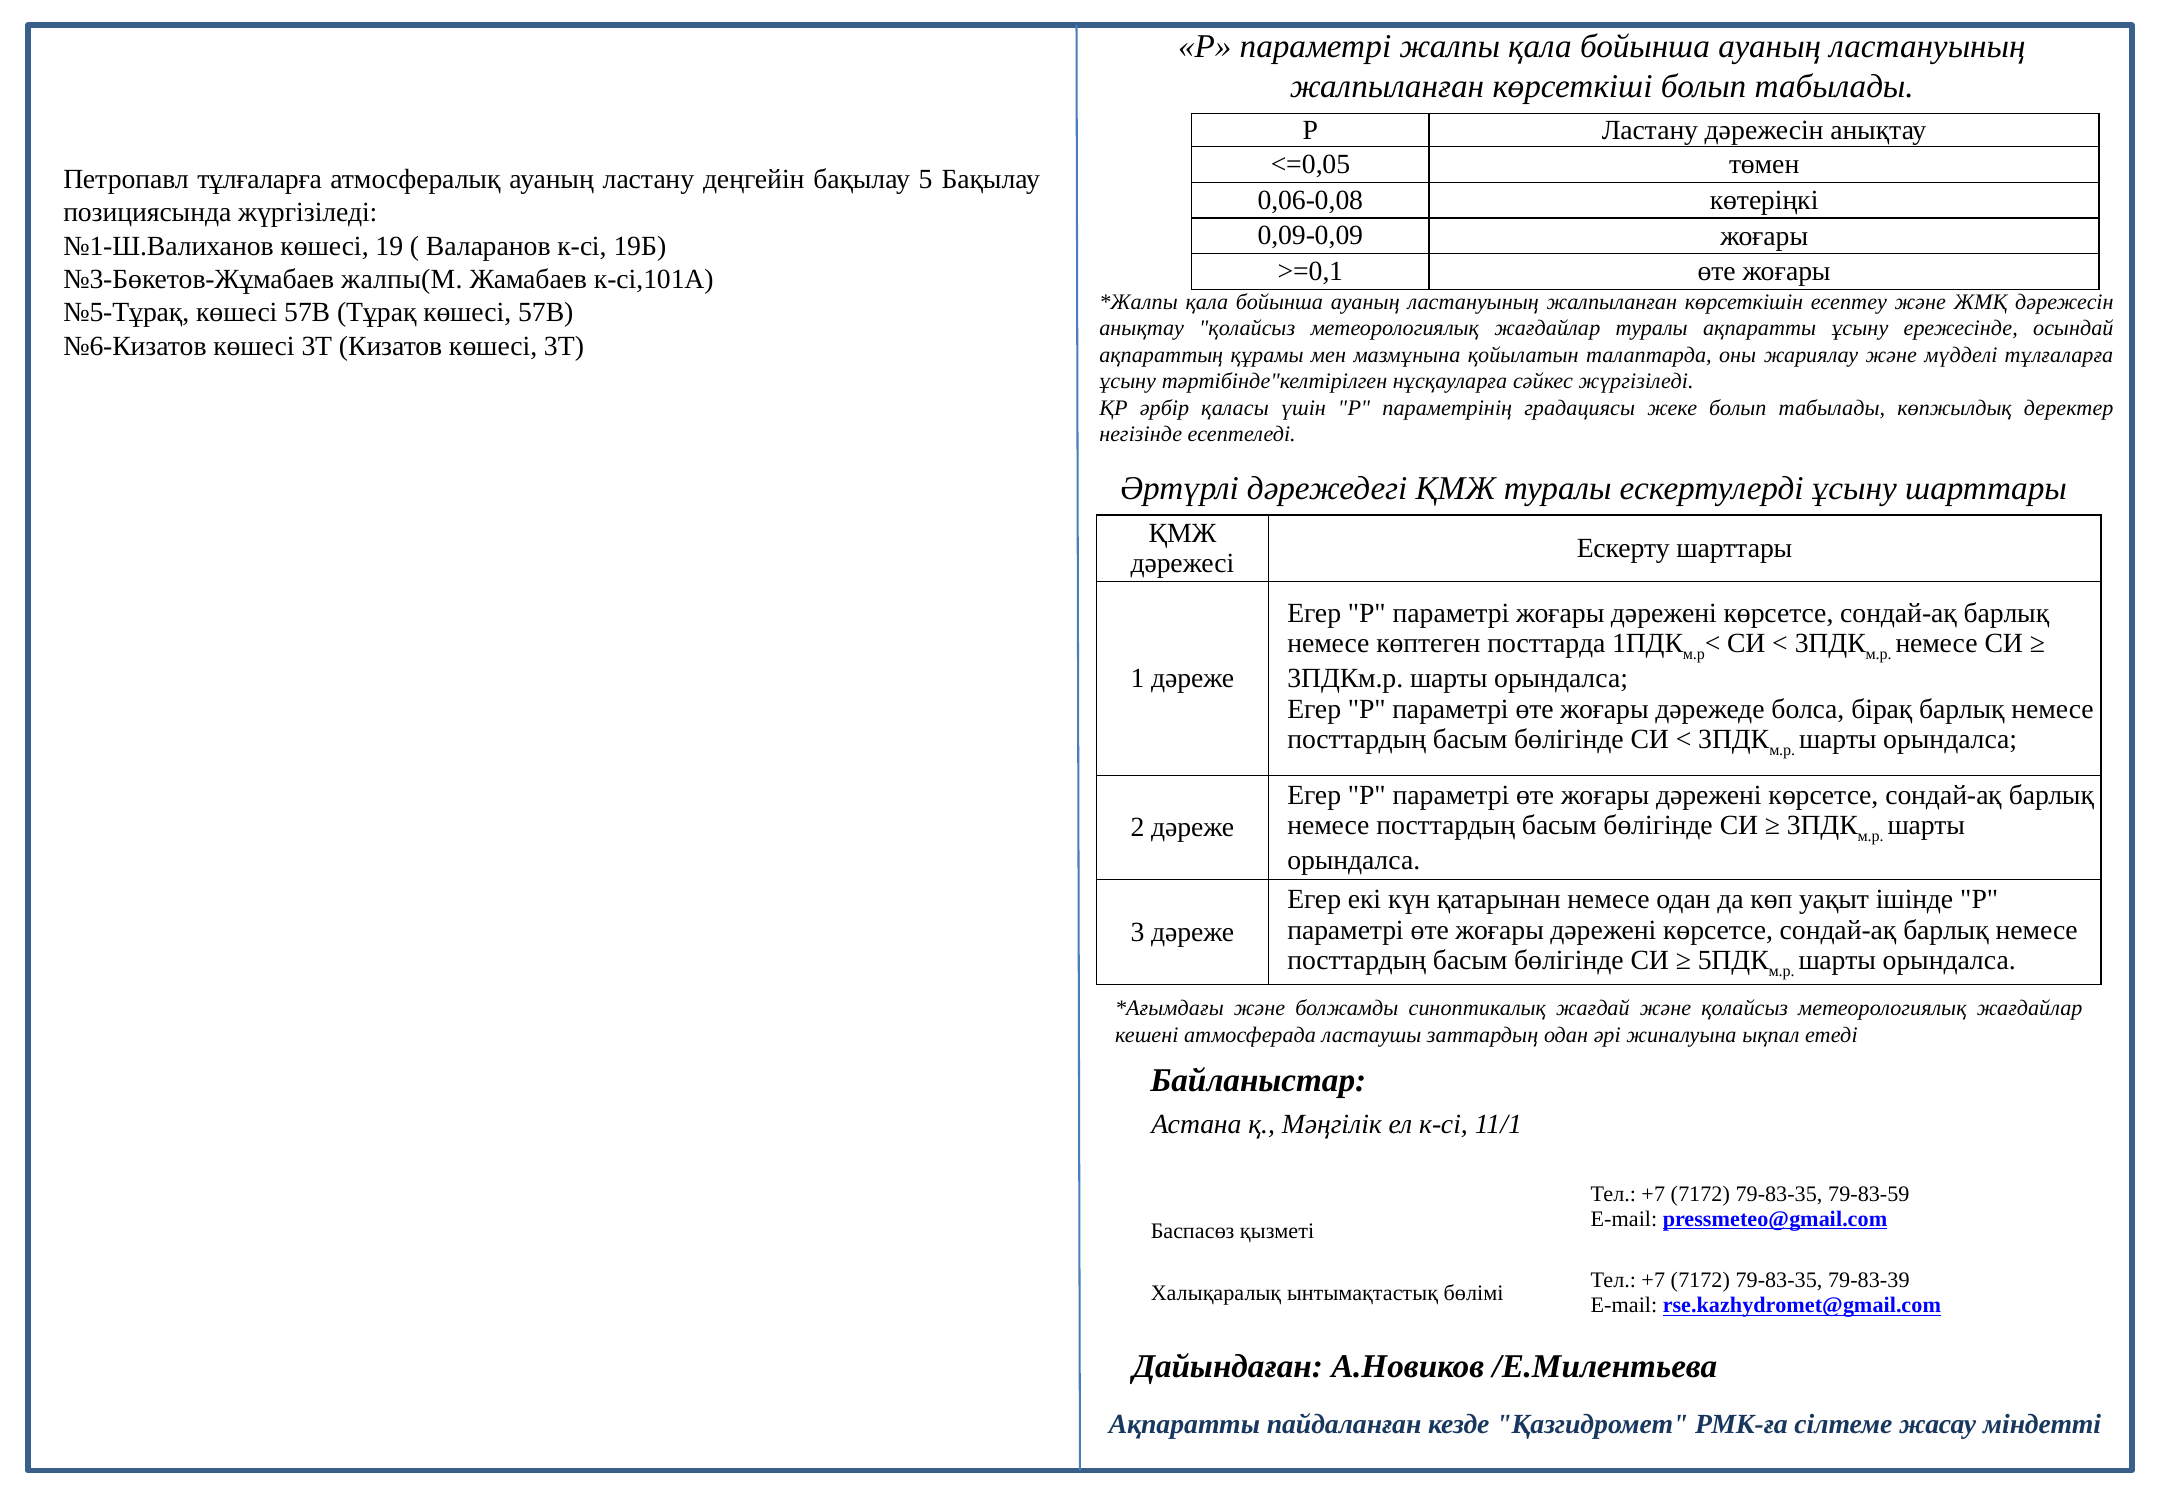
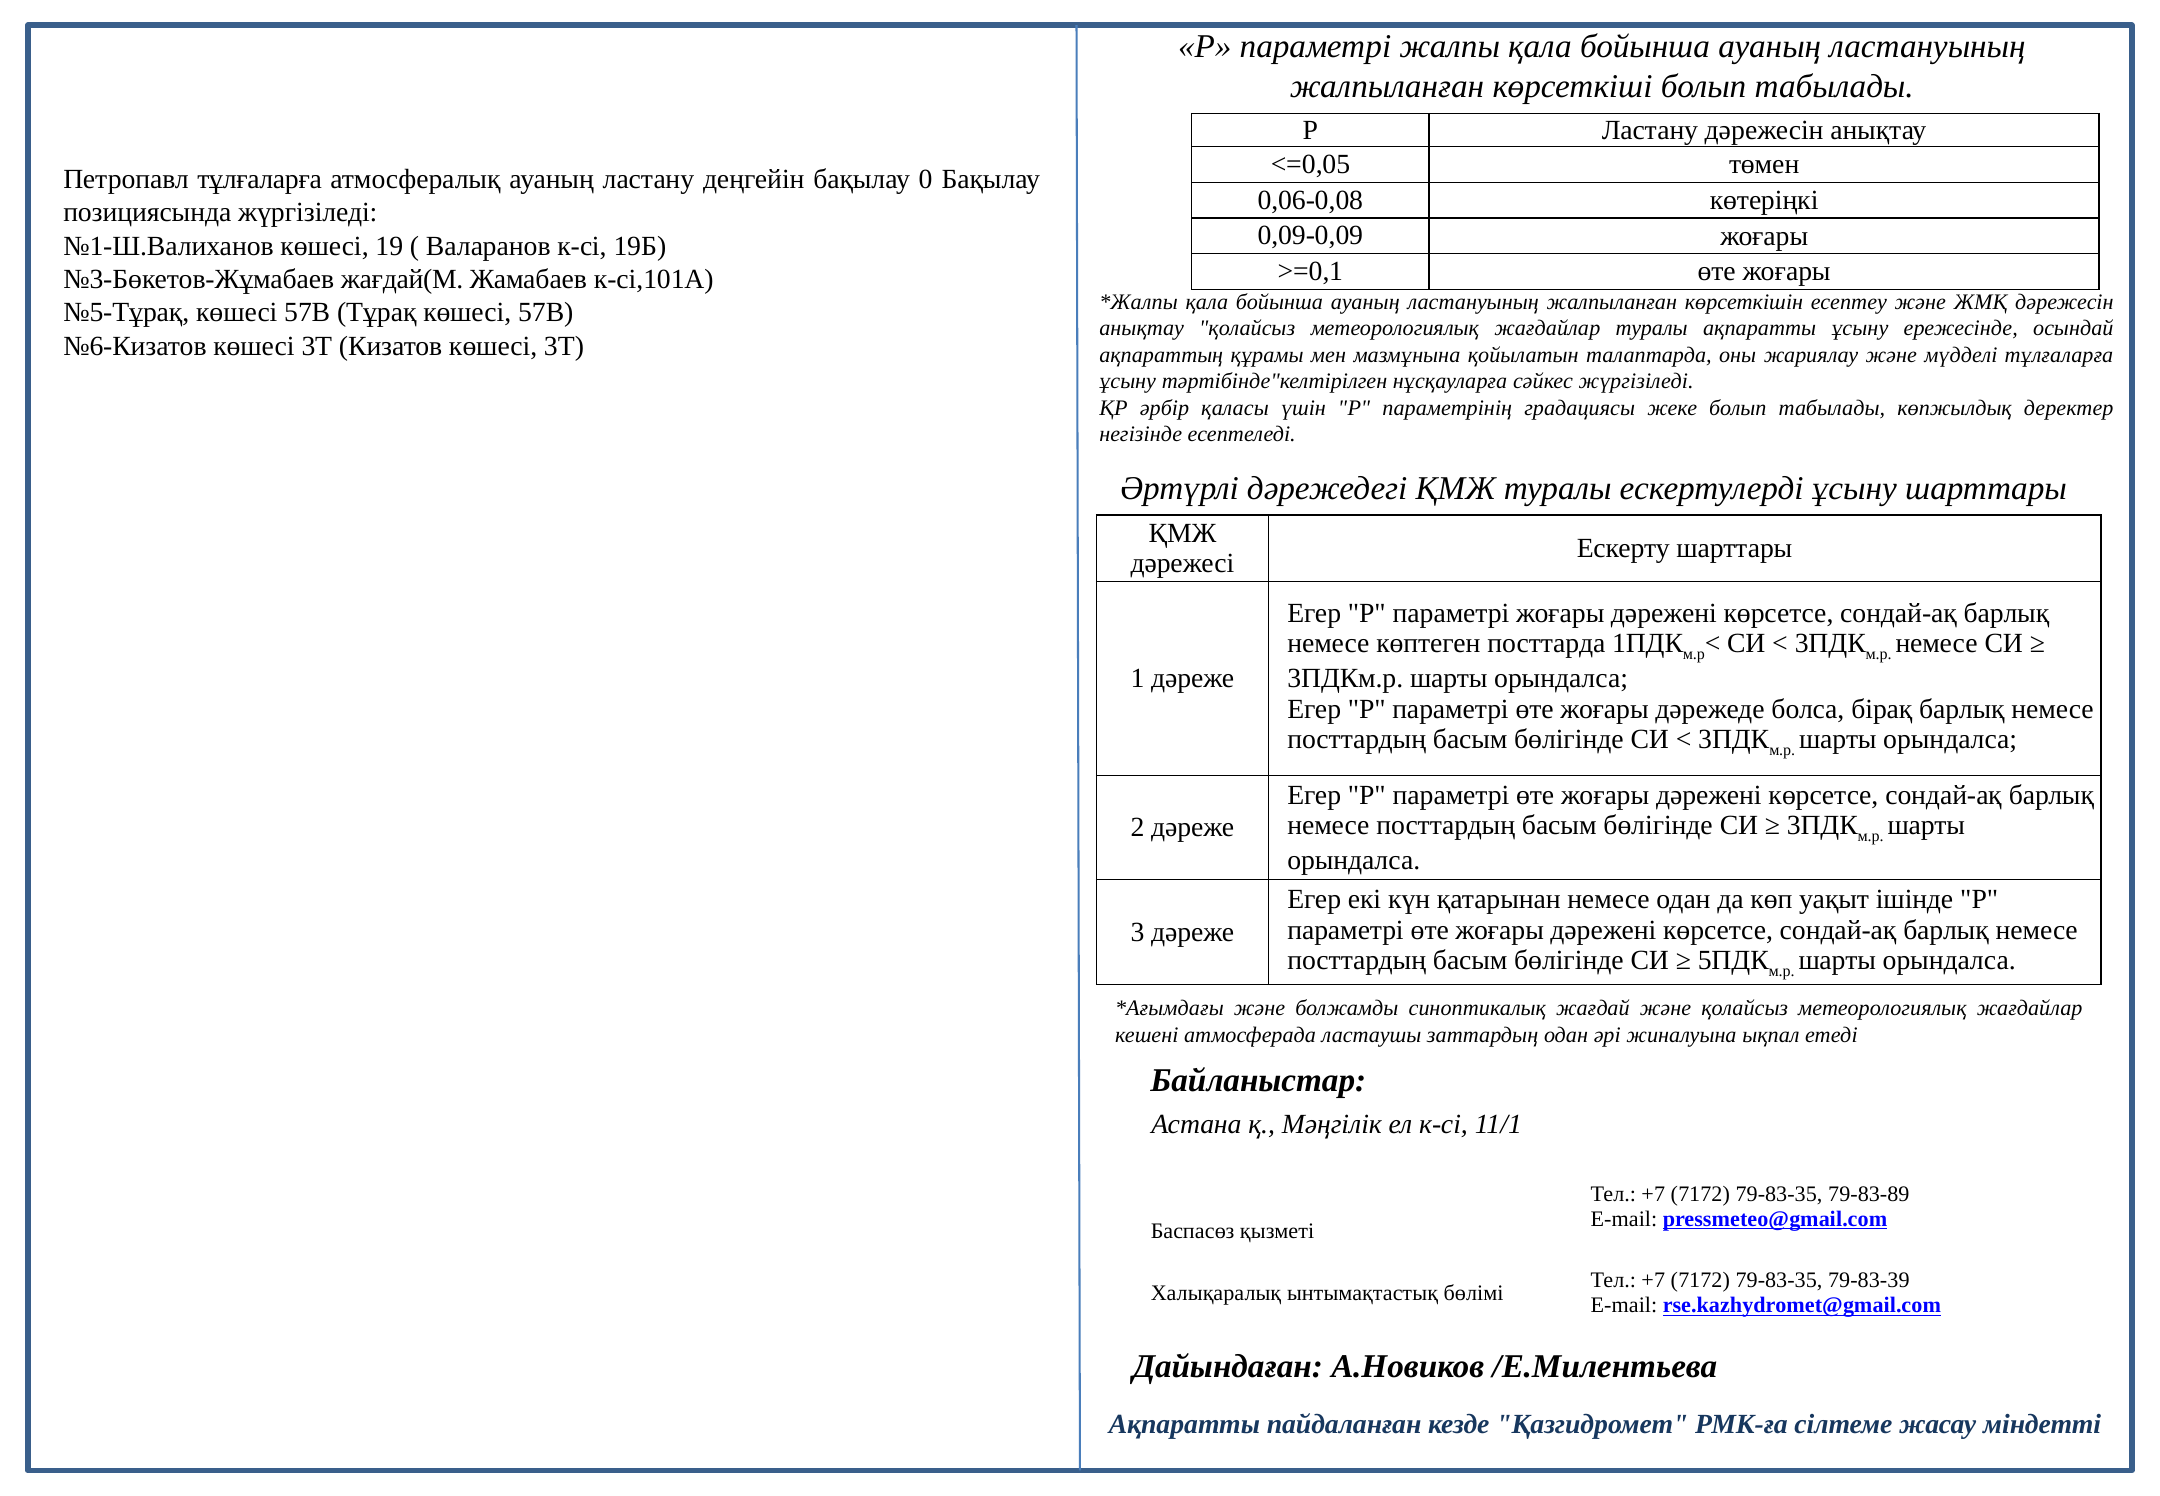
5: 5 -> 0 (926, 179)
жалпы(М: жалпы(М -> жағдай(М (402, 279)
79-83-59: 79-83-59 -> 79-83-89 (1869, 1194)
